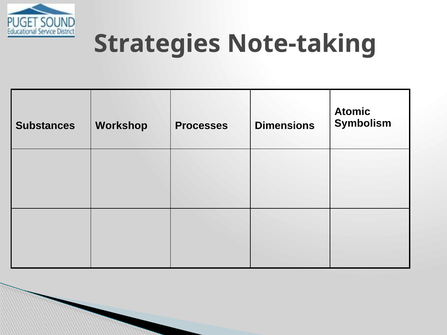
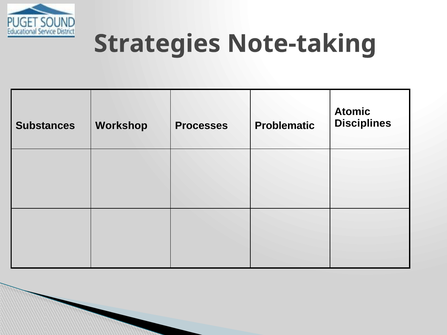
Symbolism: Symbolism -> Disciplines (363, 124)
Dimensions: Dimensions -> Problematic (285, 126)
